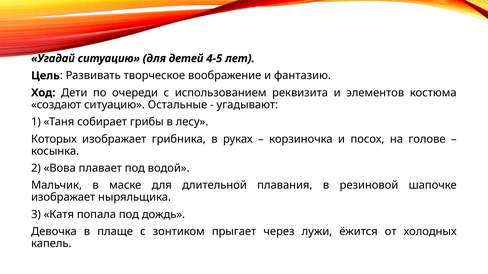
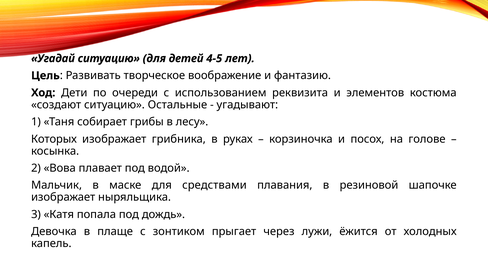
длительной: длительной -> средствами (214, 186)
